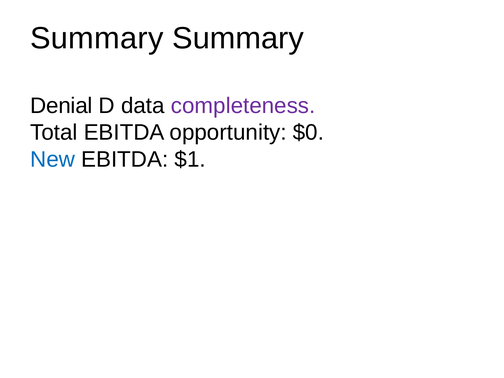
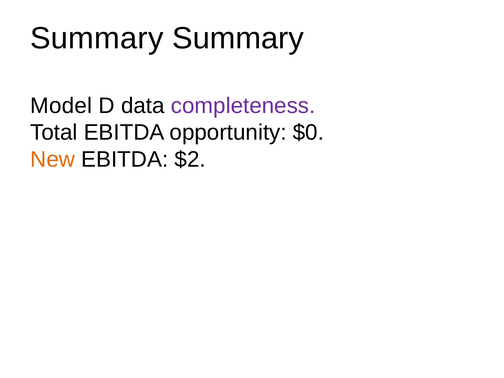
Denial: Denial -> Model (61, 106)
New colour: blue -> orange (53, 159)
$1: $1 -> $2 (190, 159)
